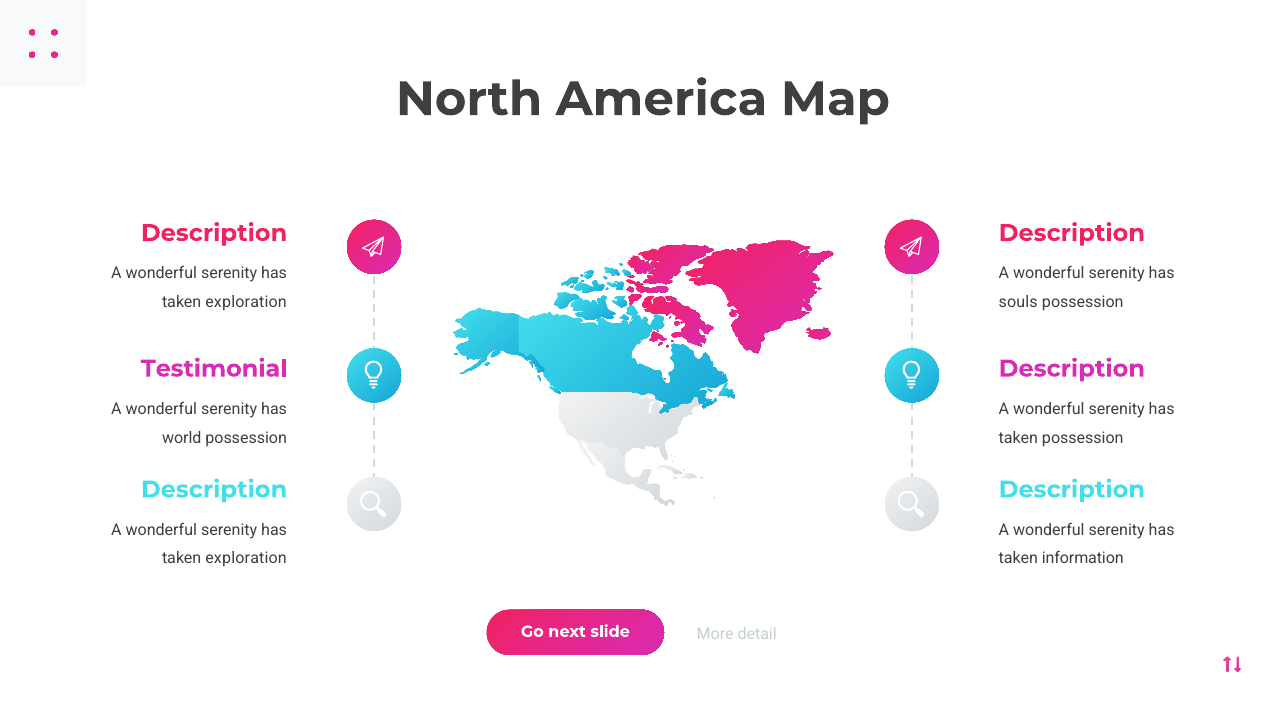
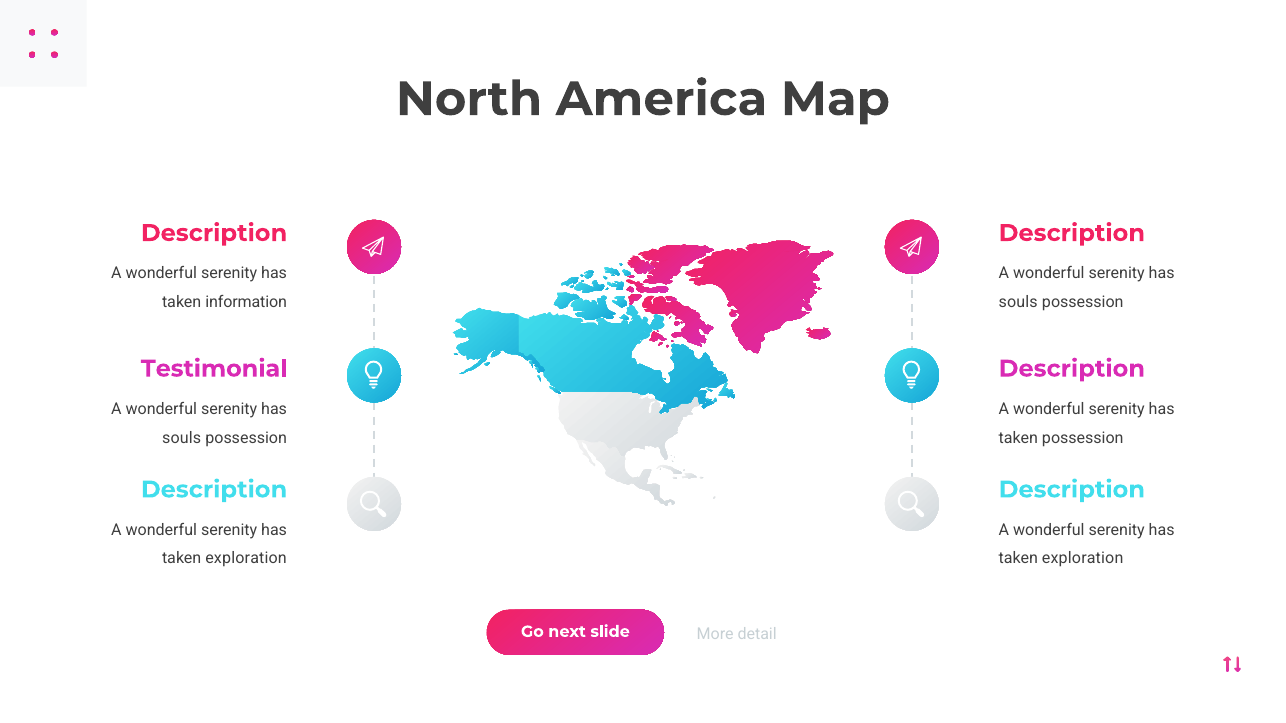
exploration: exploration -> information (246, 302)
world: world -> souls (182, 438)
information: information -> exploration (1083, 559)
